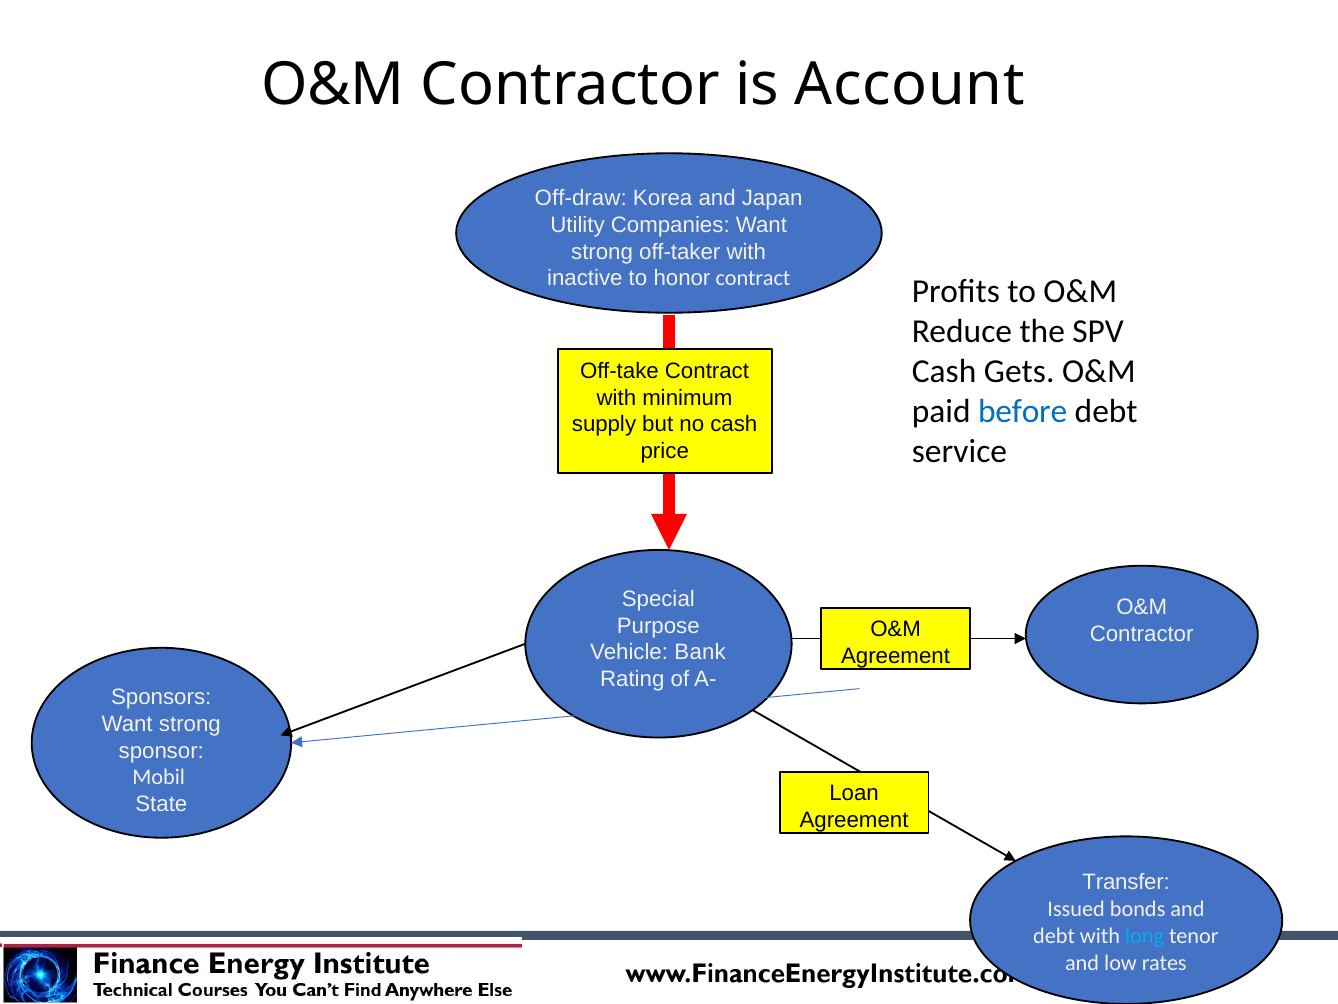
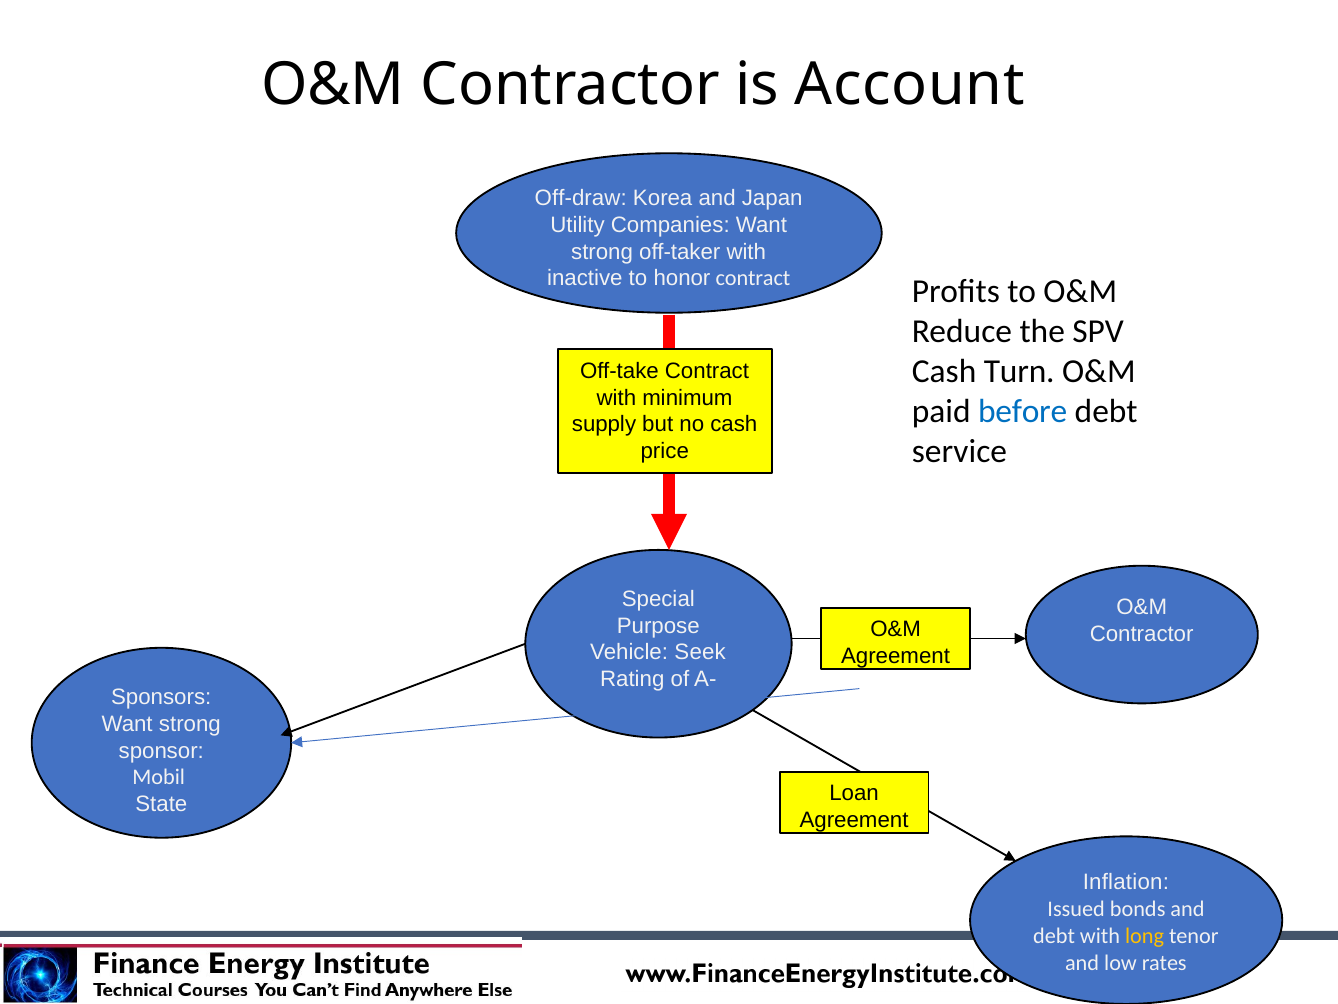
Gets: Gets -> Turn (1019, 371)
Bank: Bank -> Seek (700, 652)
Transfer: Transfer -> Inflation (1126, 882)
long colour: light blue -> yellow (1145, 936)
